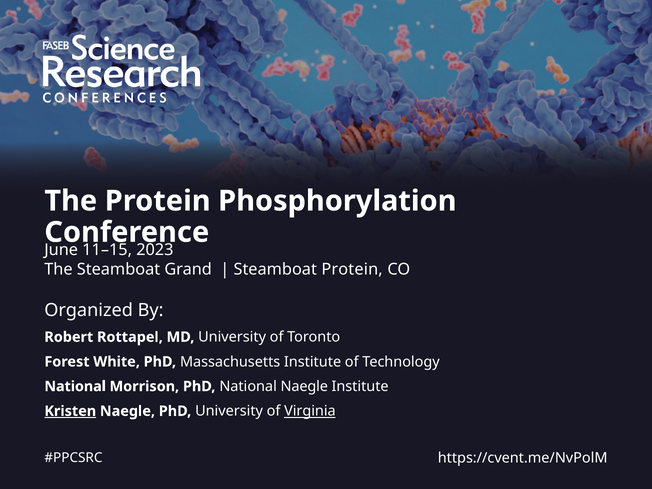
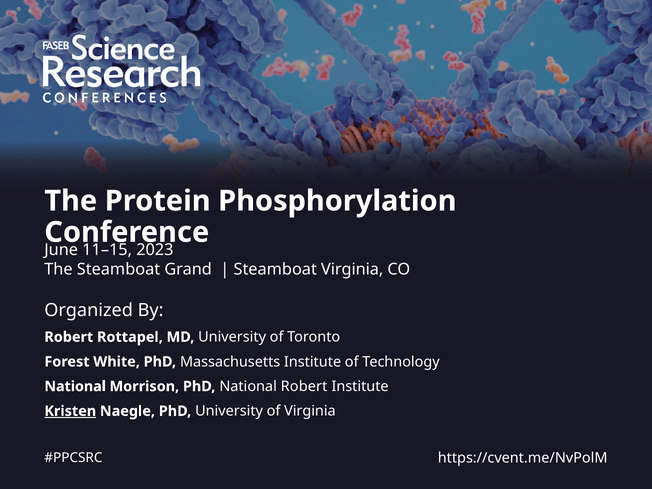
Steamboat Protein: Protein -> Virginia (352, 269)
National Naegle: Naegle -> Robert (304, 386)
Virginia underline: present -> none (310, 411)
